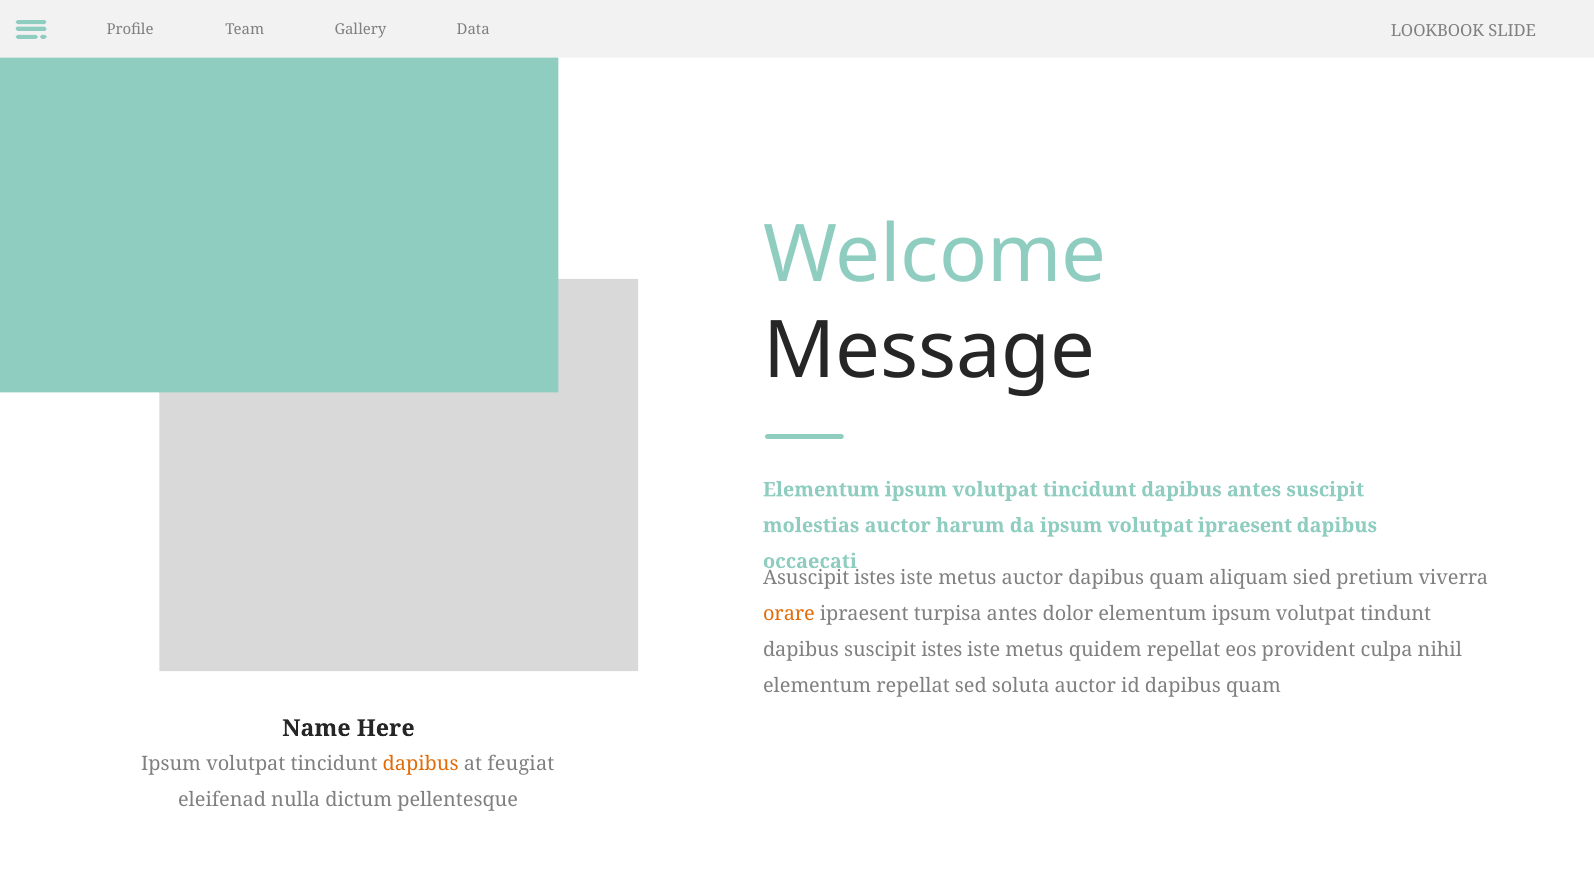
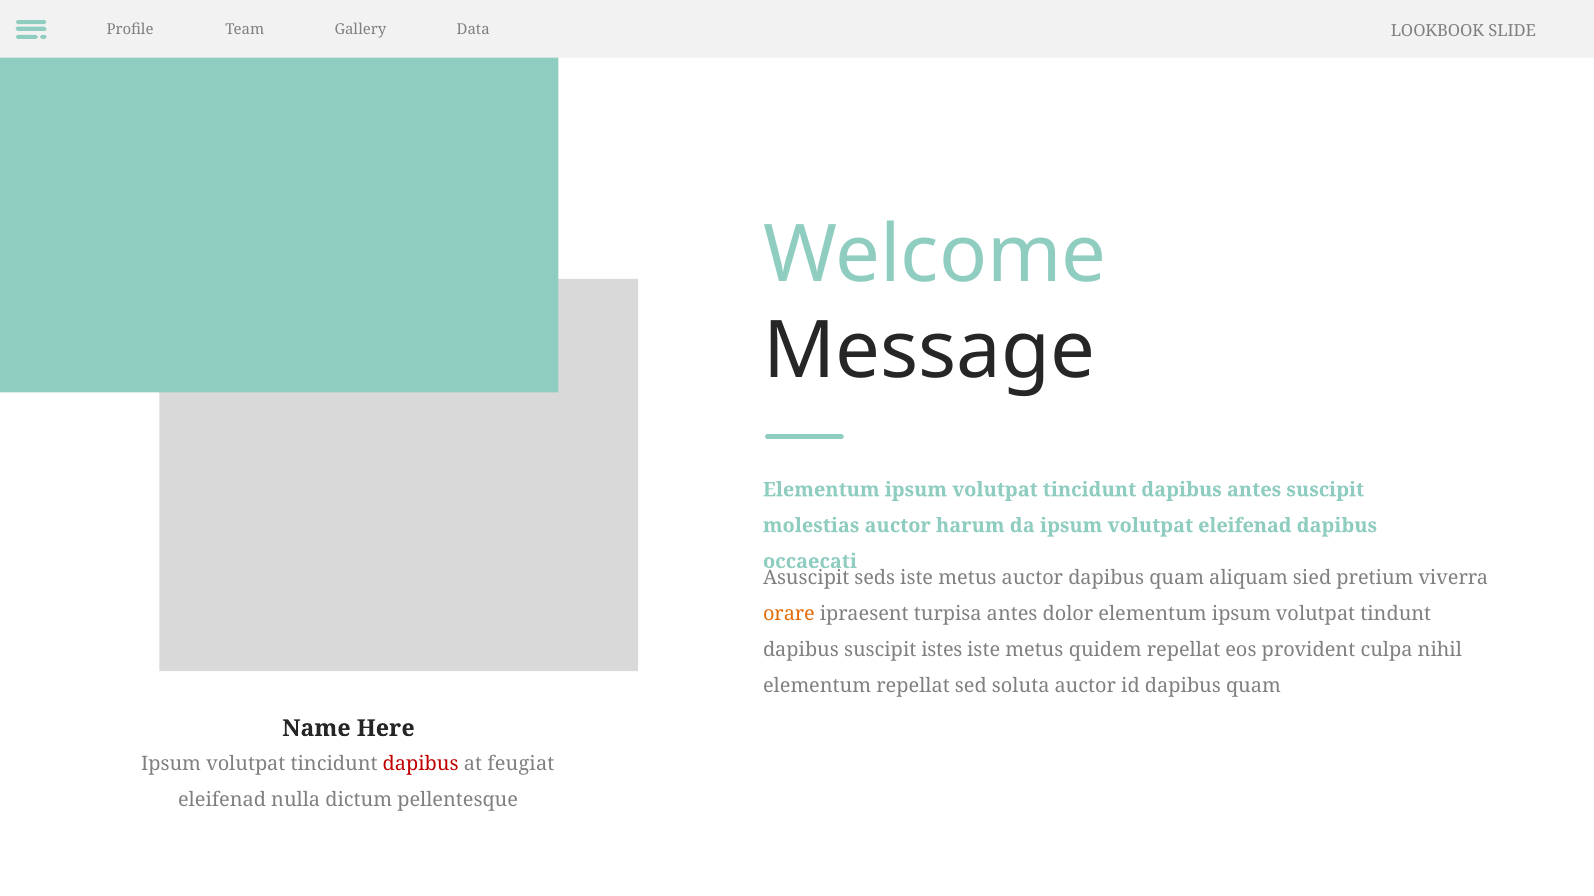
volutpat ipraesent: ipraesent -> eleifenad (1245, 526)
Asuscipit istes: istes -> seds (875, 578)
dapibus colour: orange -> red (421, 765)
